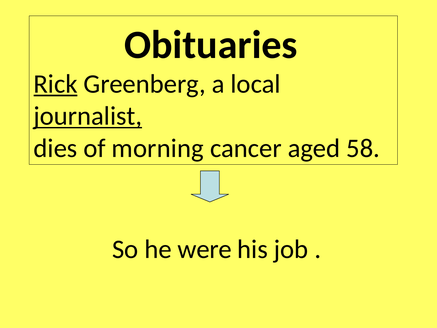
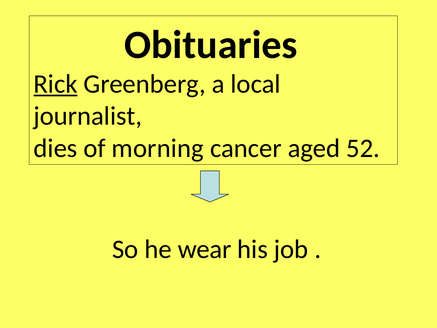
journalist underline: present -> none (88, 116)
58: 58 -> 52 (363, 148)
were: were -> wear (205, 249)
